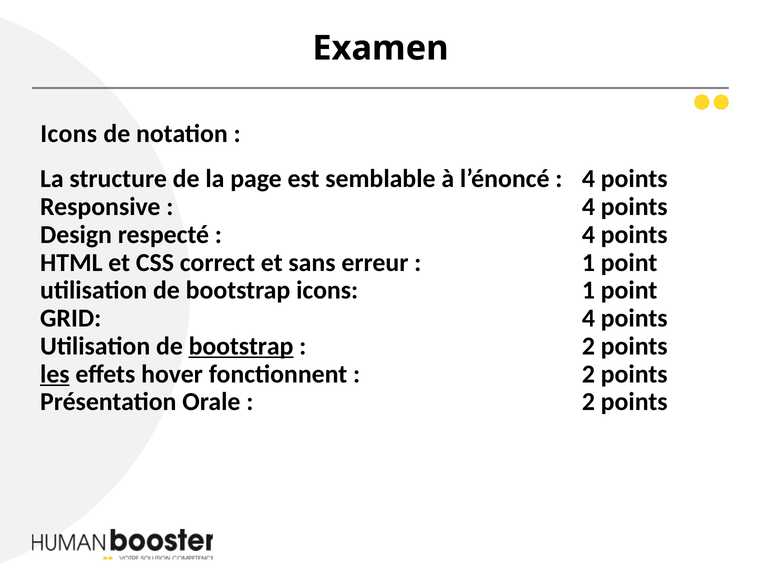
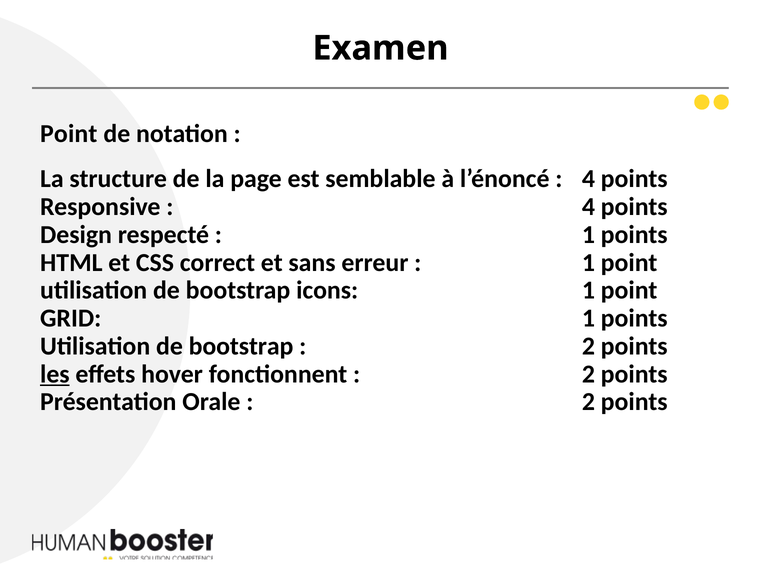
Icons: Icons -> Point (69, 134)
4: 4 -> 1 (588, 235)
GRID 4: 4 -> 1 (588, 318)
bootstrap underline: present -> none (241, 346)
